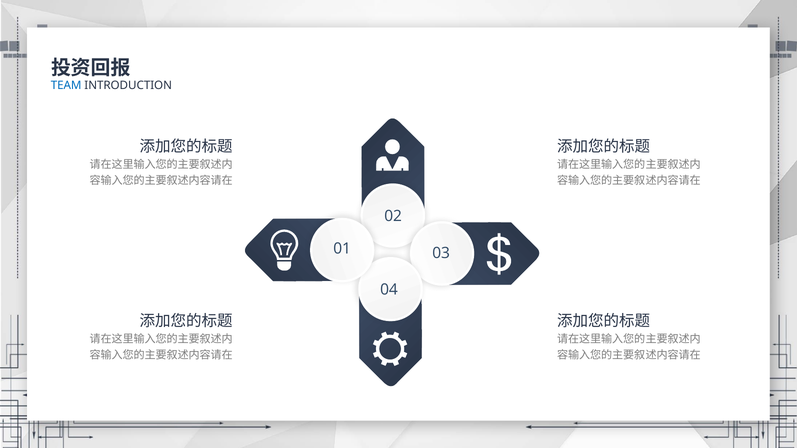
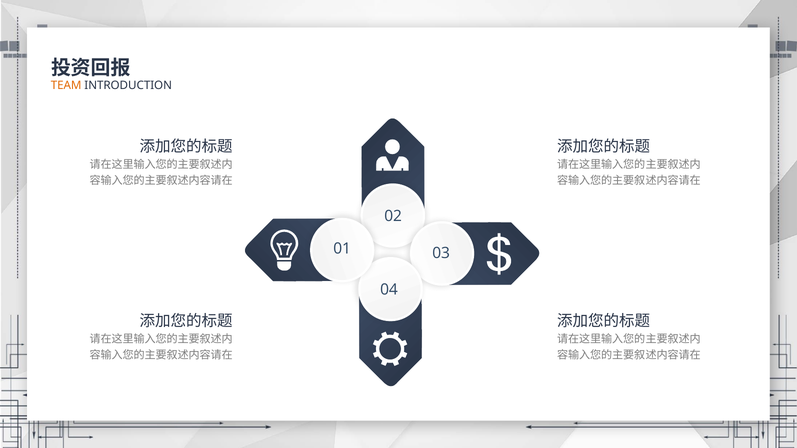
TEAM colour: blue -> orange (66, 86)
